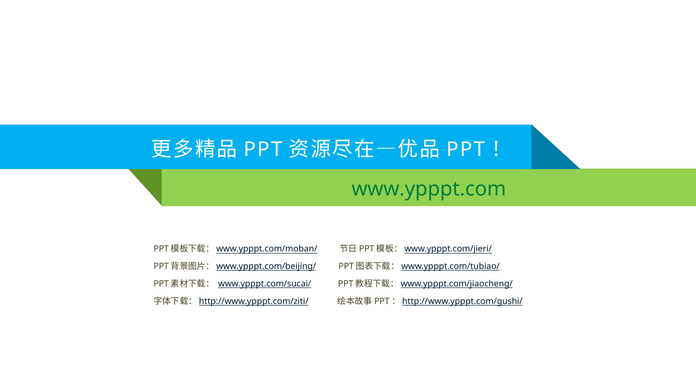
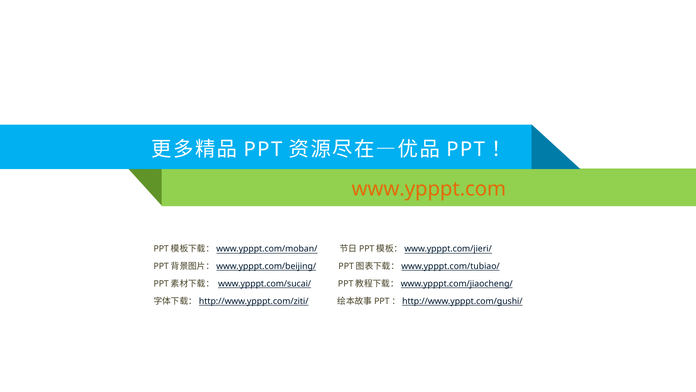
www.ypppt.com colour: green -> orange (429, 189)
